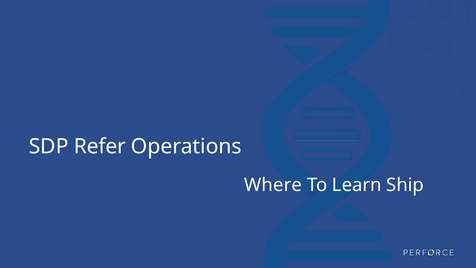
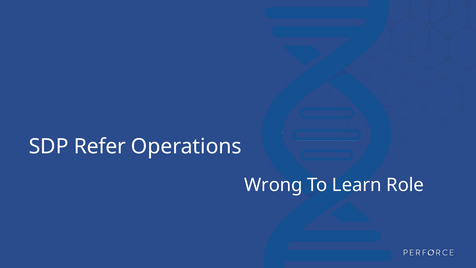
Where: Where -> Wrong (273, 185)
Ship: Ship -> Role (405, 185)
